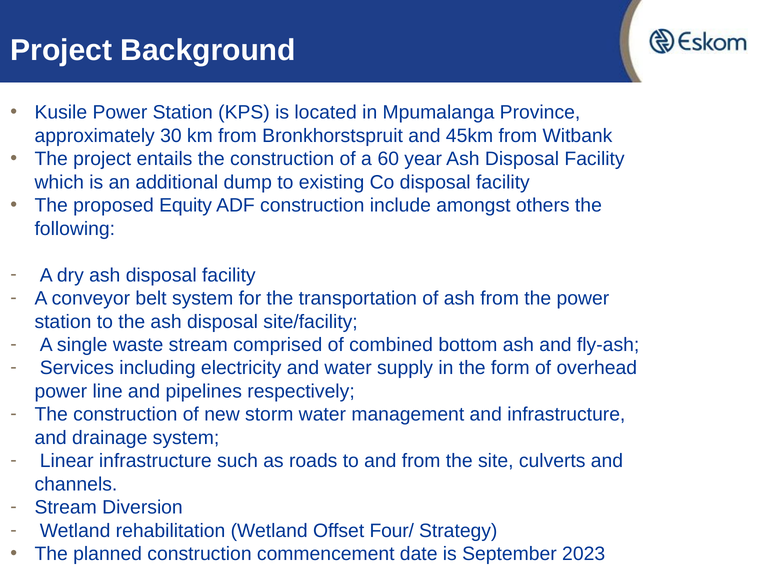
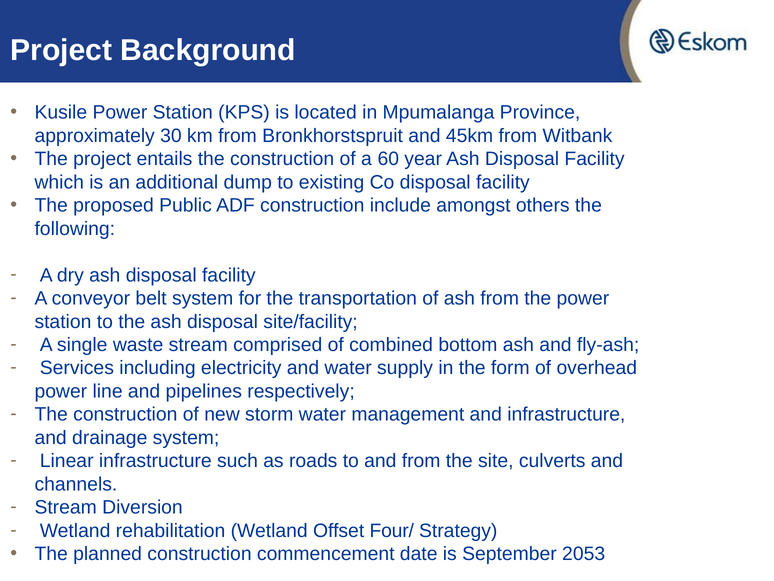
Equity: Equity -> Public (186, 205)
2023: 2023 -> 2053 (584, 554)
